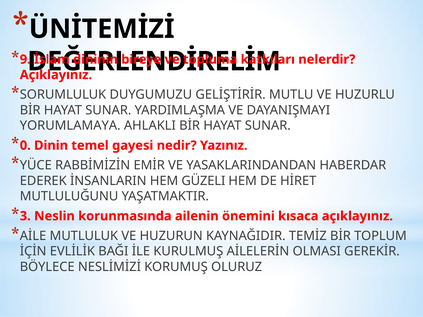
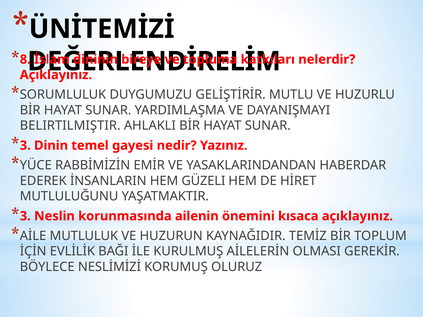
9: 9 -> 8 (25, 59)
YORUMLAMAYA: YORUMLAMAYA -> BELIRTILMIŞTIR (70, 126)
0: 0 -> 3 (25, 146)
